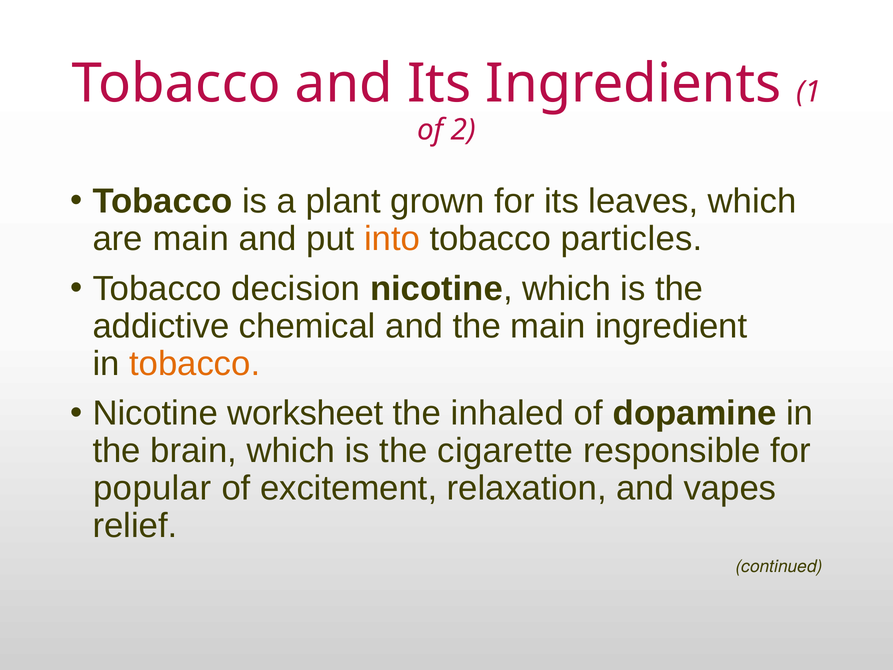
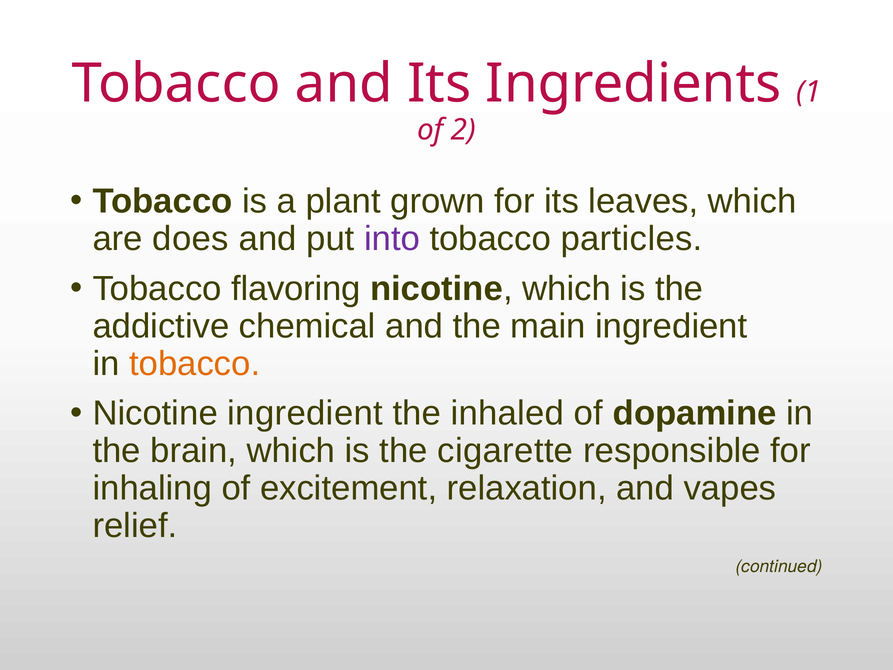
are main: main -> does (191, 239)
into colour: orange -> purple (392, 239)
decision: decision -> flavoring (296, 289)
Nicotine worksheet: worksheet -> ingredient (305, 413)
popular: popular -> inhaling (152, 488)
